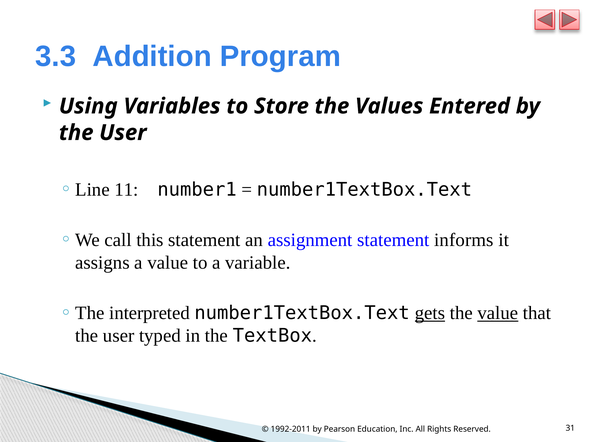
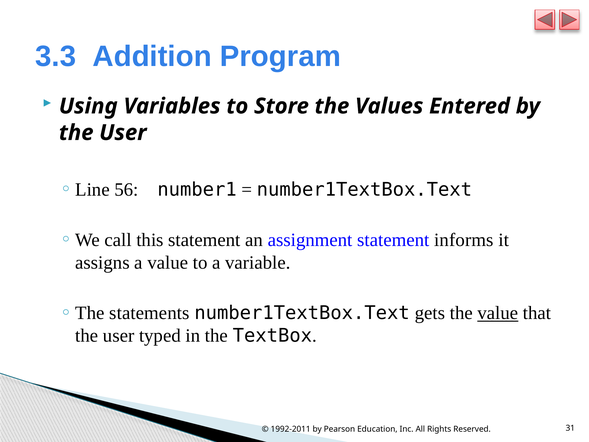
11: 11 -> 56 (126, 189)
interpreted: interpreted -> statements (149, 313)
gets underline: present -> none (430, 313)
